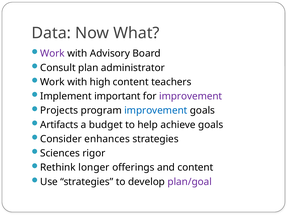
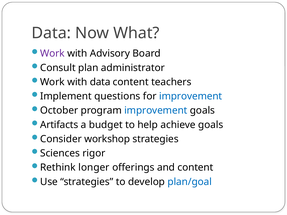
with high: high -> data (100, 82)
important: important -> questions (117, 96)
improvement colour: purple -> blue (191, 96)
Projects: Projects -> October (59, 111)
enhances: enhances -> workshop (107, 139)
plan/goal colour: purple -> blue (190, 182)
